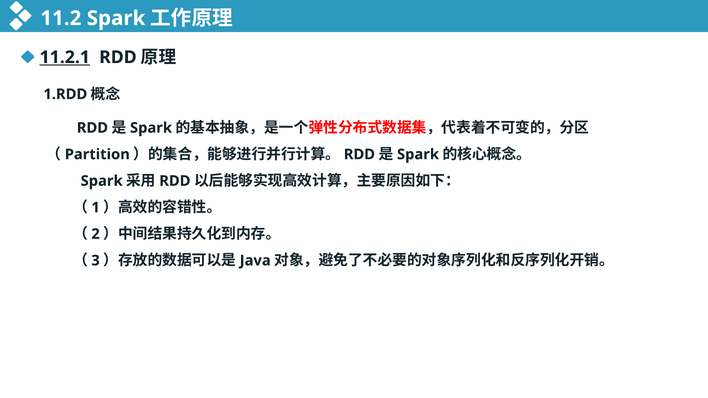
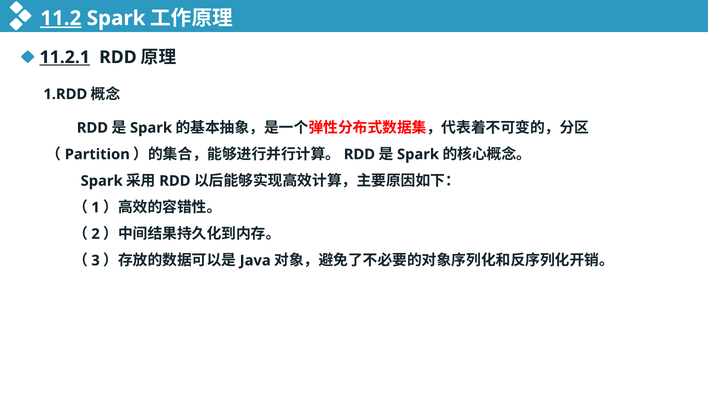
11.2 underline: none -> present (61, 18)
